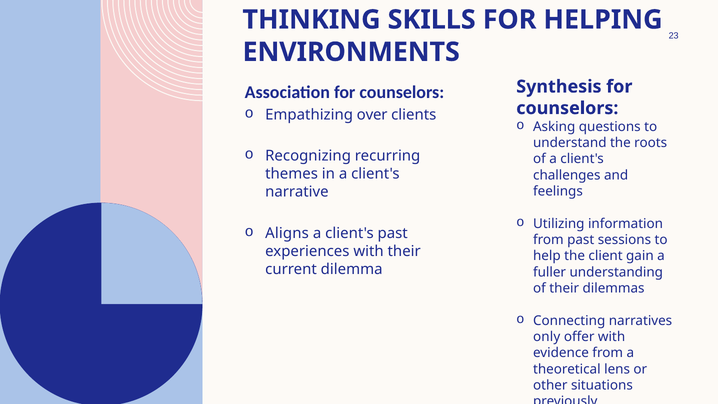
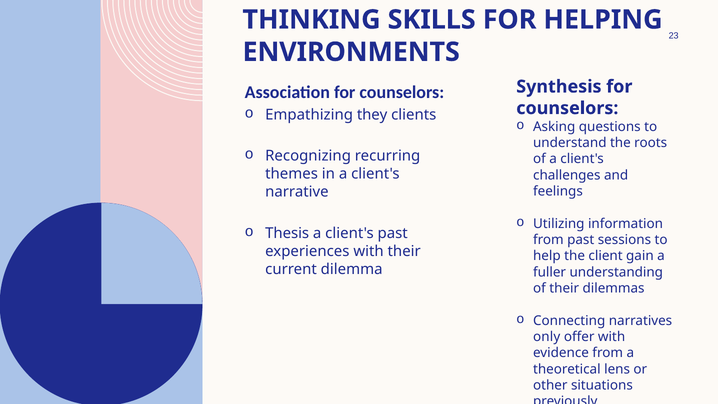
over: over -> they (372, 115)
Aligns: Aligns -> Thesis (287, 233)
